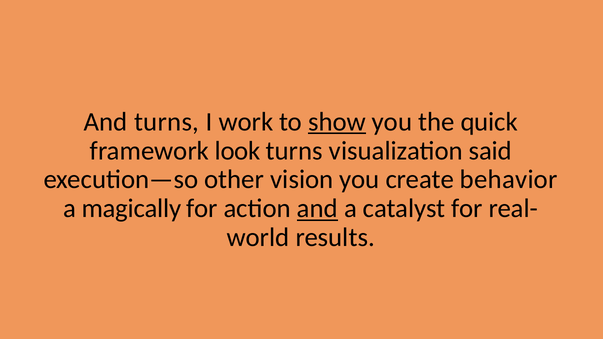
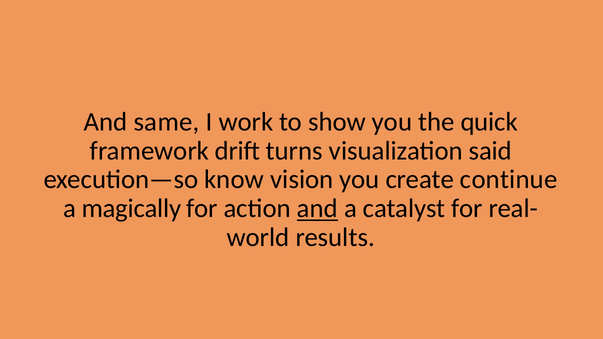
And turns: turns -> same (167, 122)
show underline: present -> none (337, 122)
look: look -> drift (238, 151)
other: other -> know (234, 180)
behavior: behavior -> continue (509, 180)
